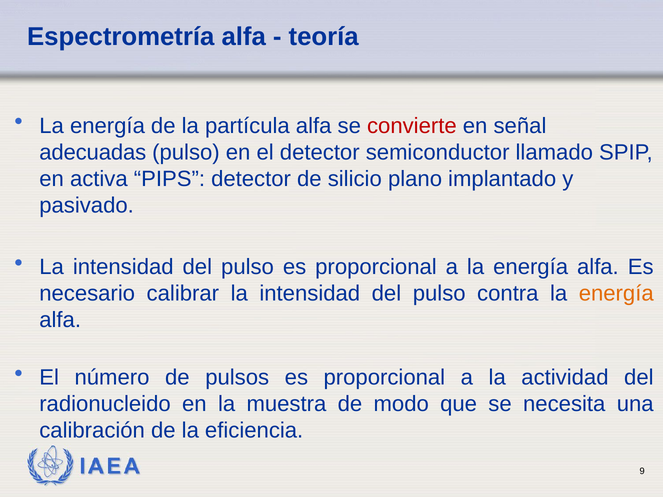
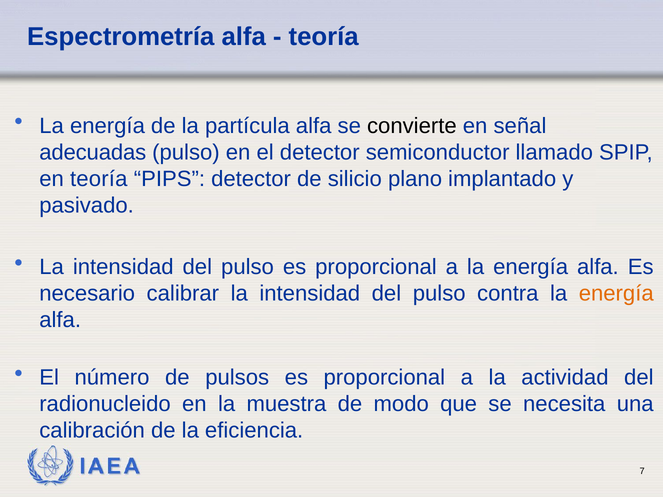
convierte colour: red -> black (412, 126)
en activa: activa -> teoría (99, 179)
9: 9 -> 7 (642, 471)
